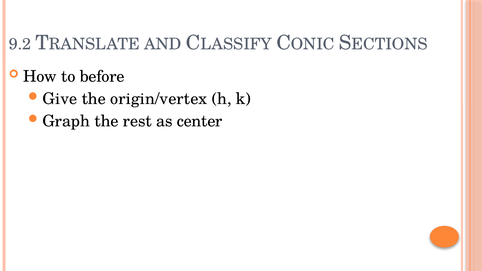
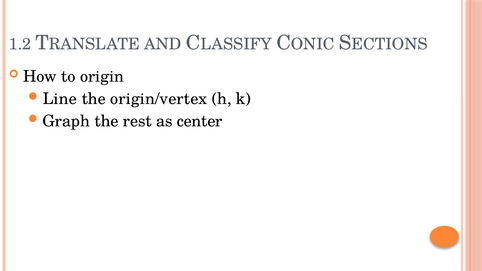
9.2: 9.2 -> 1.2 (20, 44)
before: before -> origin (102, 76)
Give: Give -> Line (60, 99)
